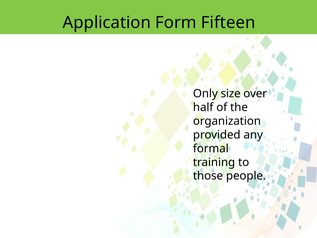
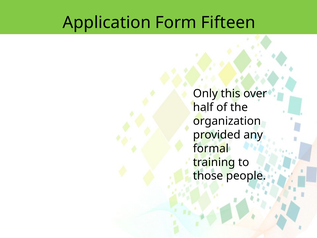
size: size -> this (231, 93)
